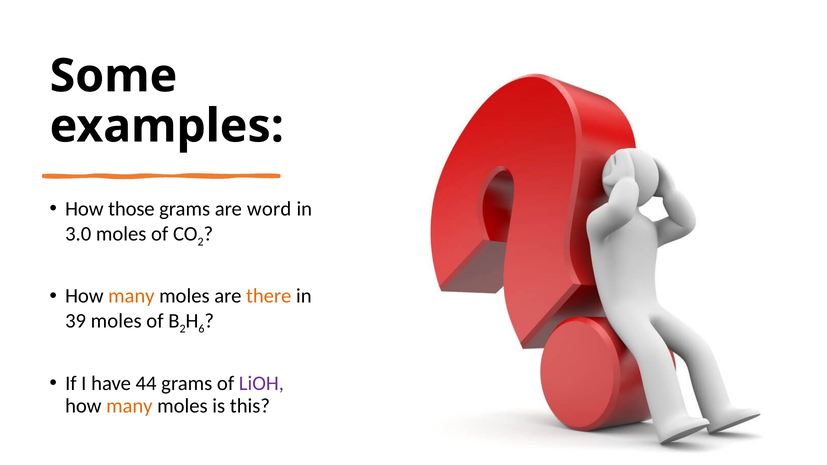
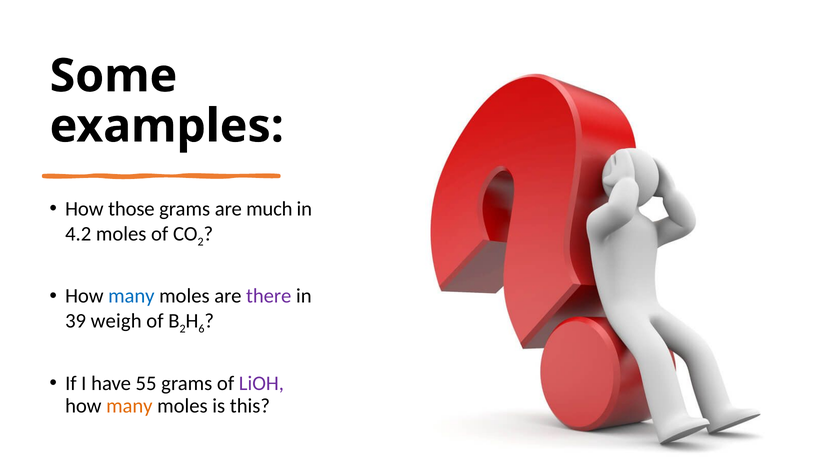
word: word -> much (269, 209)
3.0: 3.0 -> 4.2 (78, 234)
many colour: orange -> blue (131, 296)
there colour: orange -> purple (269, 296)
39 moles: moles -> weigh (116, 321)
44: 44 -> 55 (146, 384)
